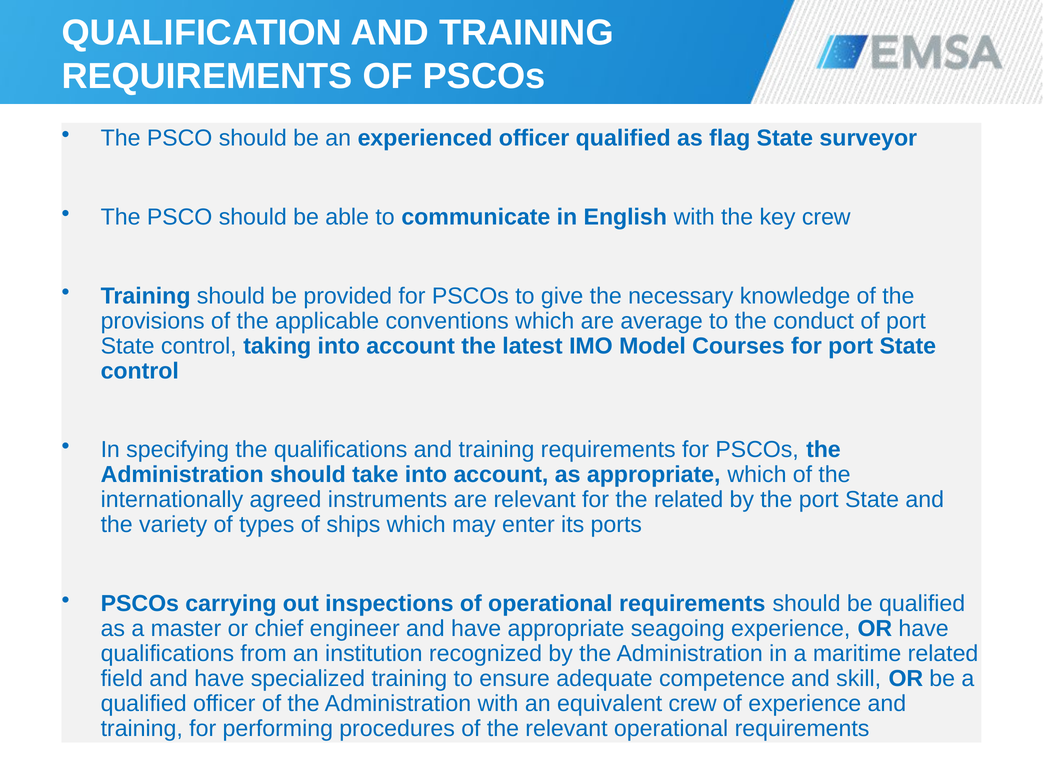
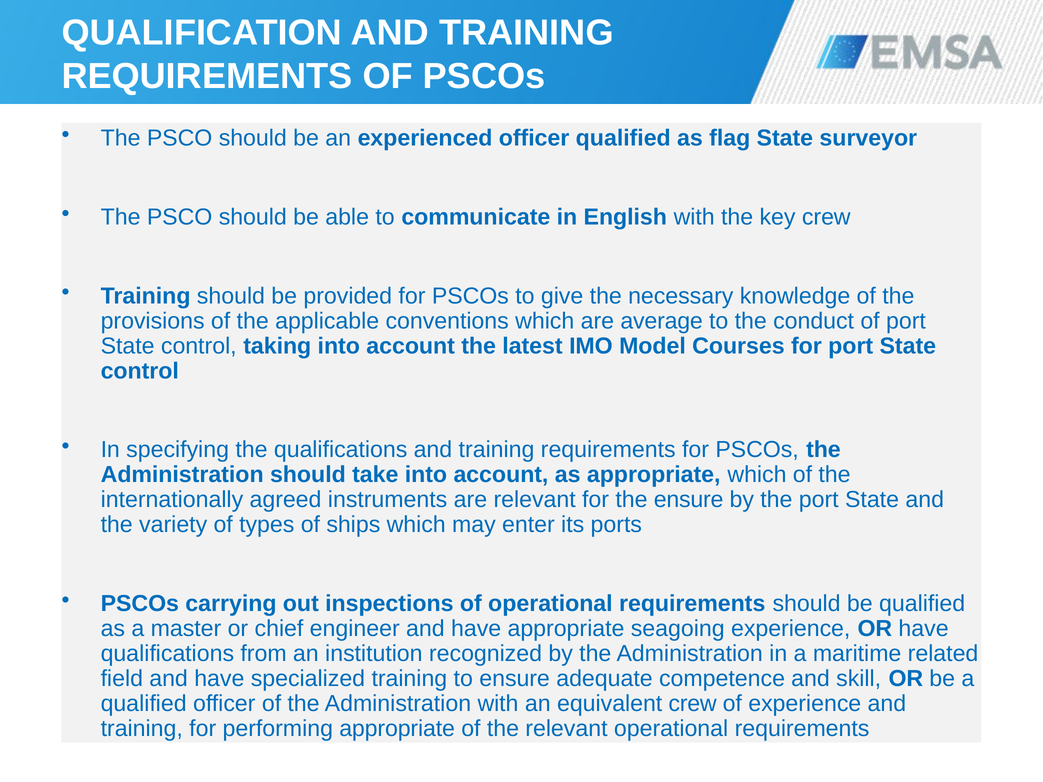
the related: related -> ensure (689, 500)
performing procedures: procedures -> appropriate (397, 729)
